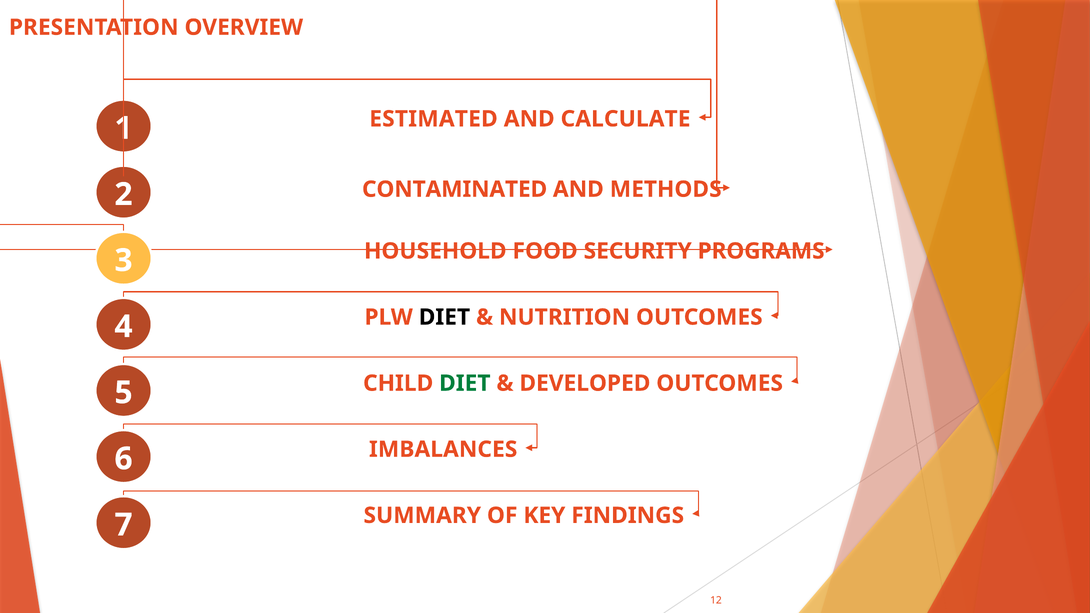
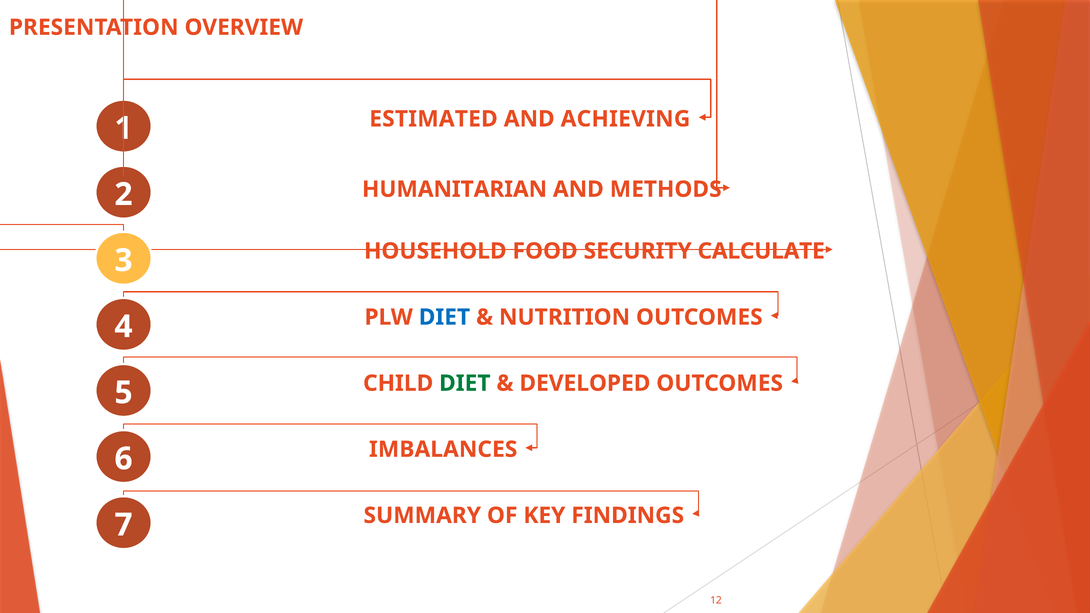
CALCULATE: CALCULATE -> ACHIEVING (626, 119)
CONTAMINATED: CONTAMINATED -> HUMANITARIAN (455, 189)
PROGRAMS: PROGRAMS -> CALCULATE (761, 251)
DIET colour: black -> blue (444, 317)
